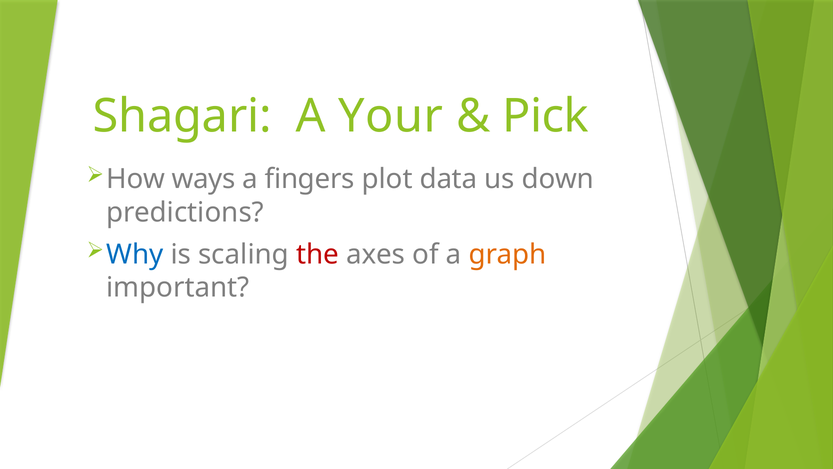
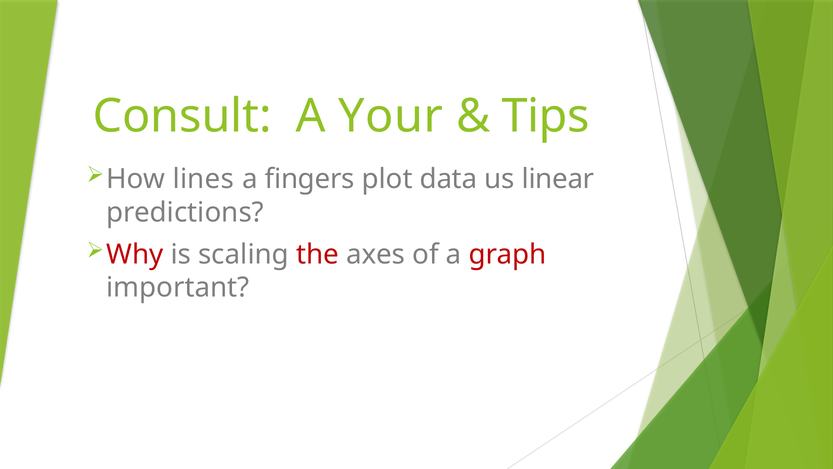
Shagari: Shagari -> Consult (182, 116)
Pick: Pick -> Tips (546, 116)
ways: ways -> lines (203, 179)
down: down -> linear (558, 179)
Why colour: blue -> red (135, 254)
graph colour: orange -> red (508, 254)
